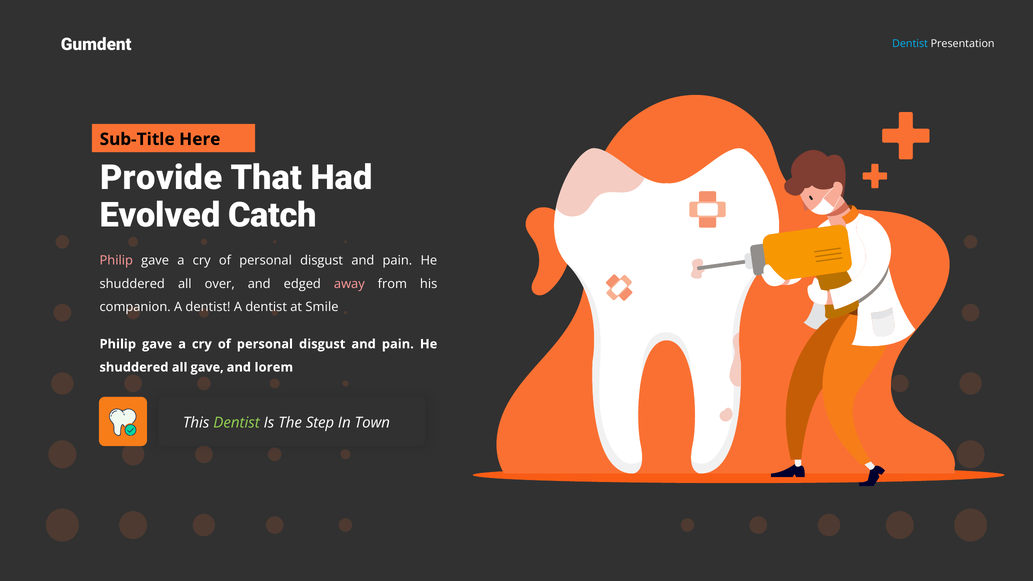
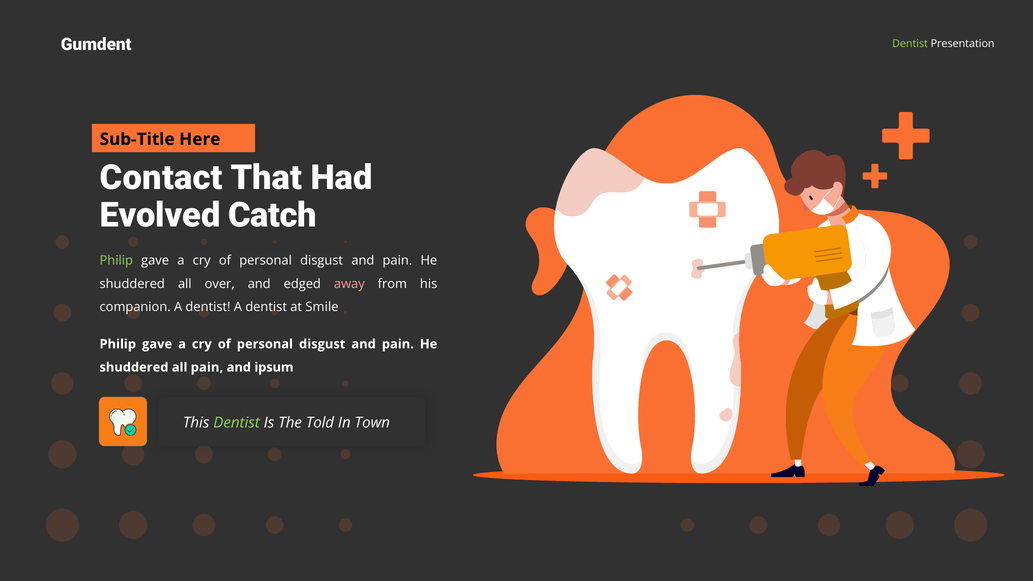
Dentist colour: light blue -> light green (910, 44)
Provide: Provide -> Contact (161, 178)
Philip colour: pink -> light green (116, 261)
all gave: gave -> pain (207, 367)
lorem: lorem -> ipsum (274, 367)
Step: Step -> Told (320, 423)
